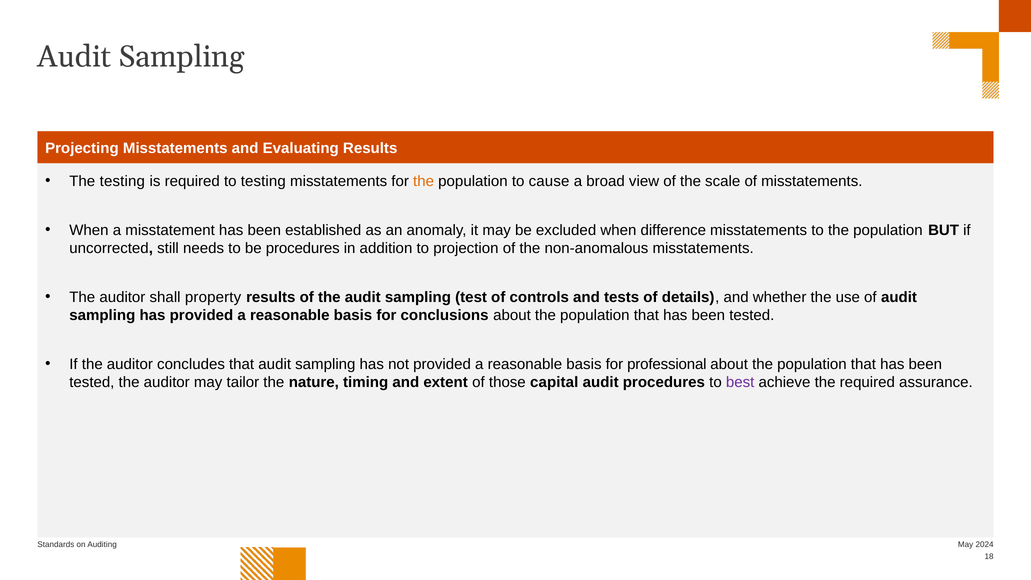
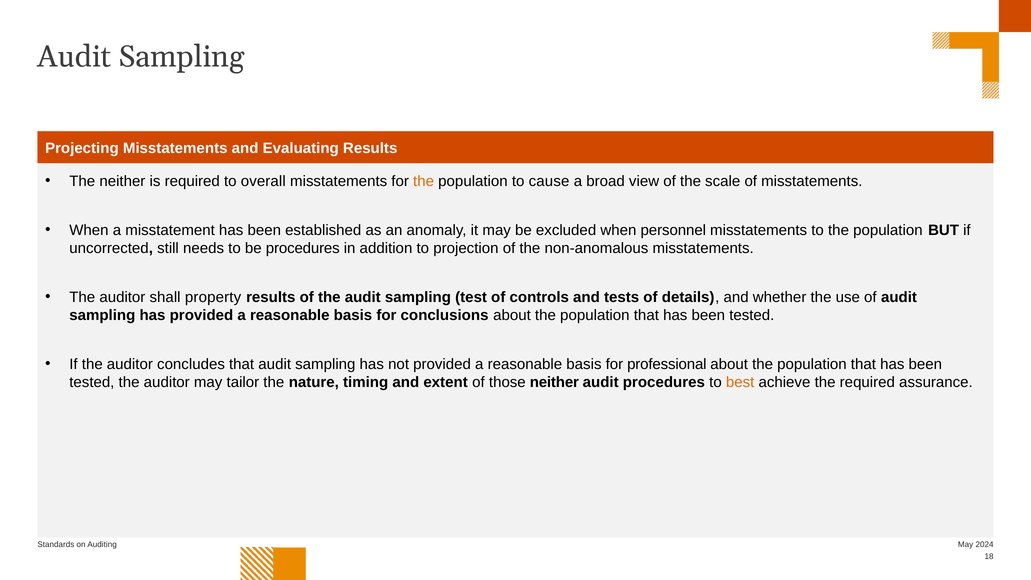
The testing: testing -> neither (122, 181)
to testing: testing -> overall (263, 181)
difference: difference -> personnel (673, 230)
those capital: capital -> neither (554, 382)
best colour: purple -> orange (740, 382)
